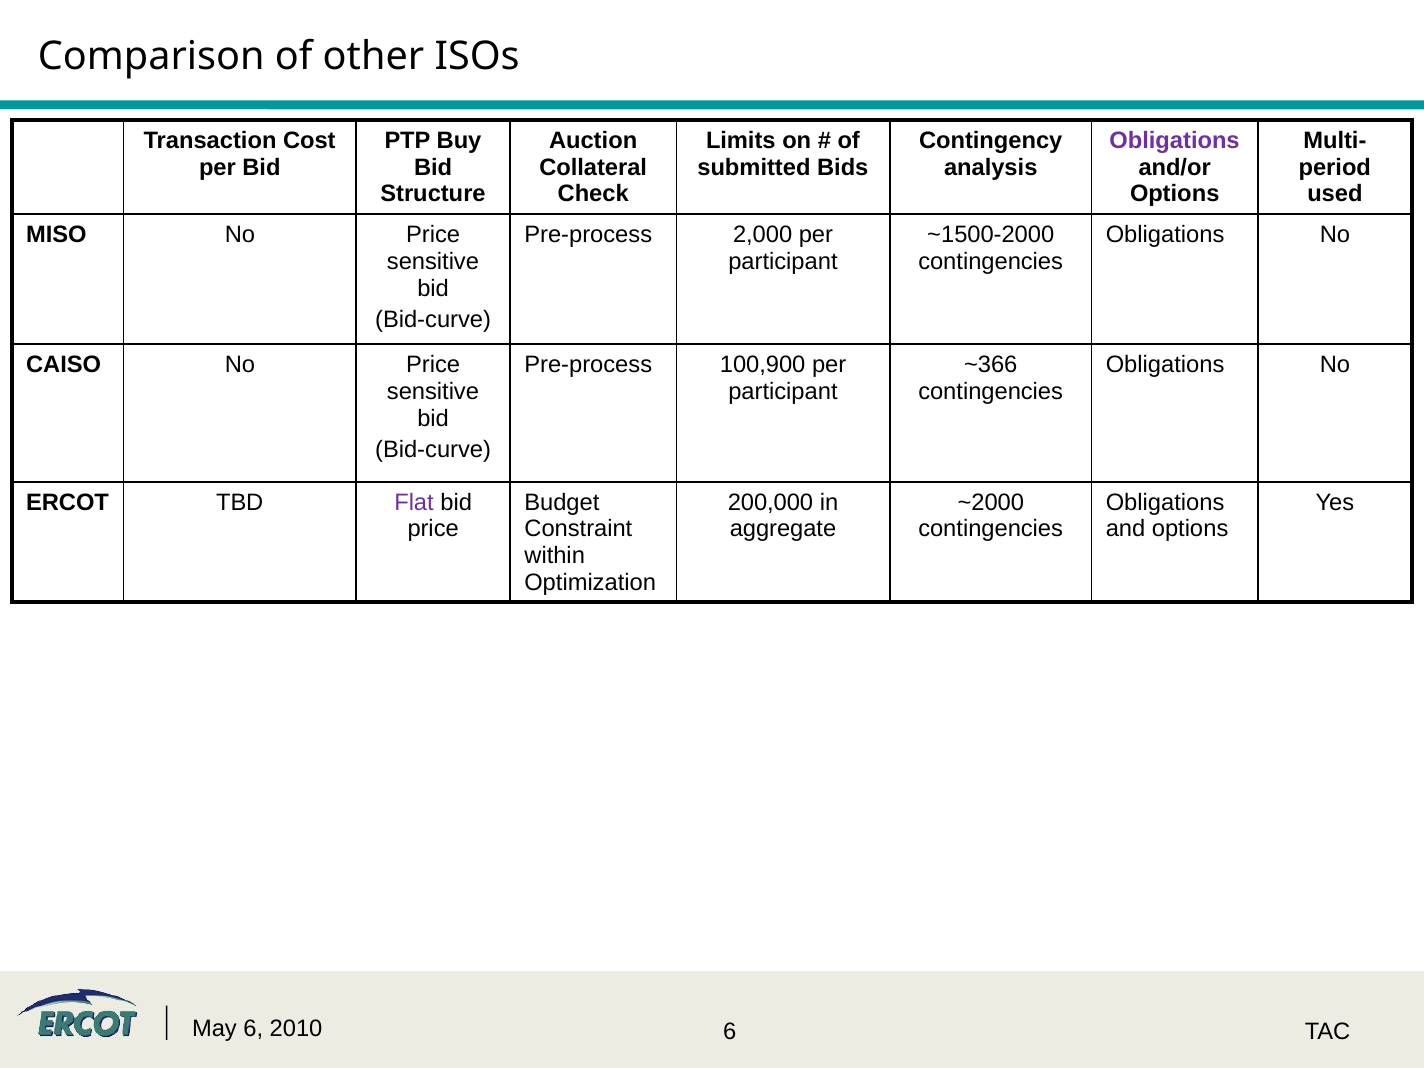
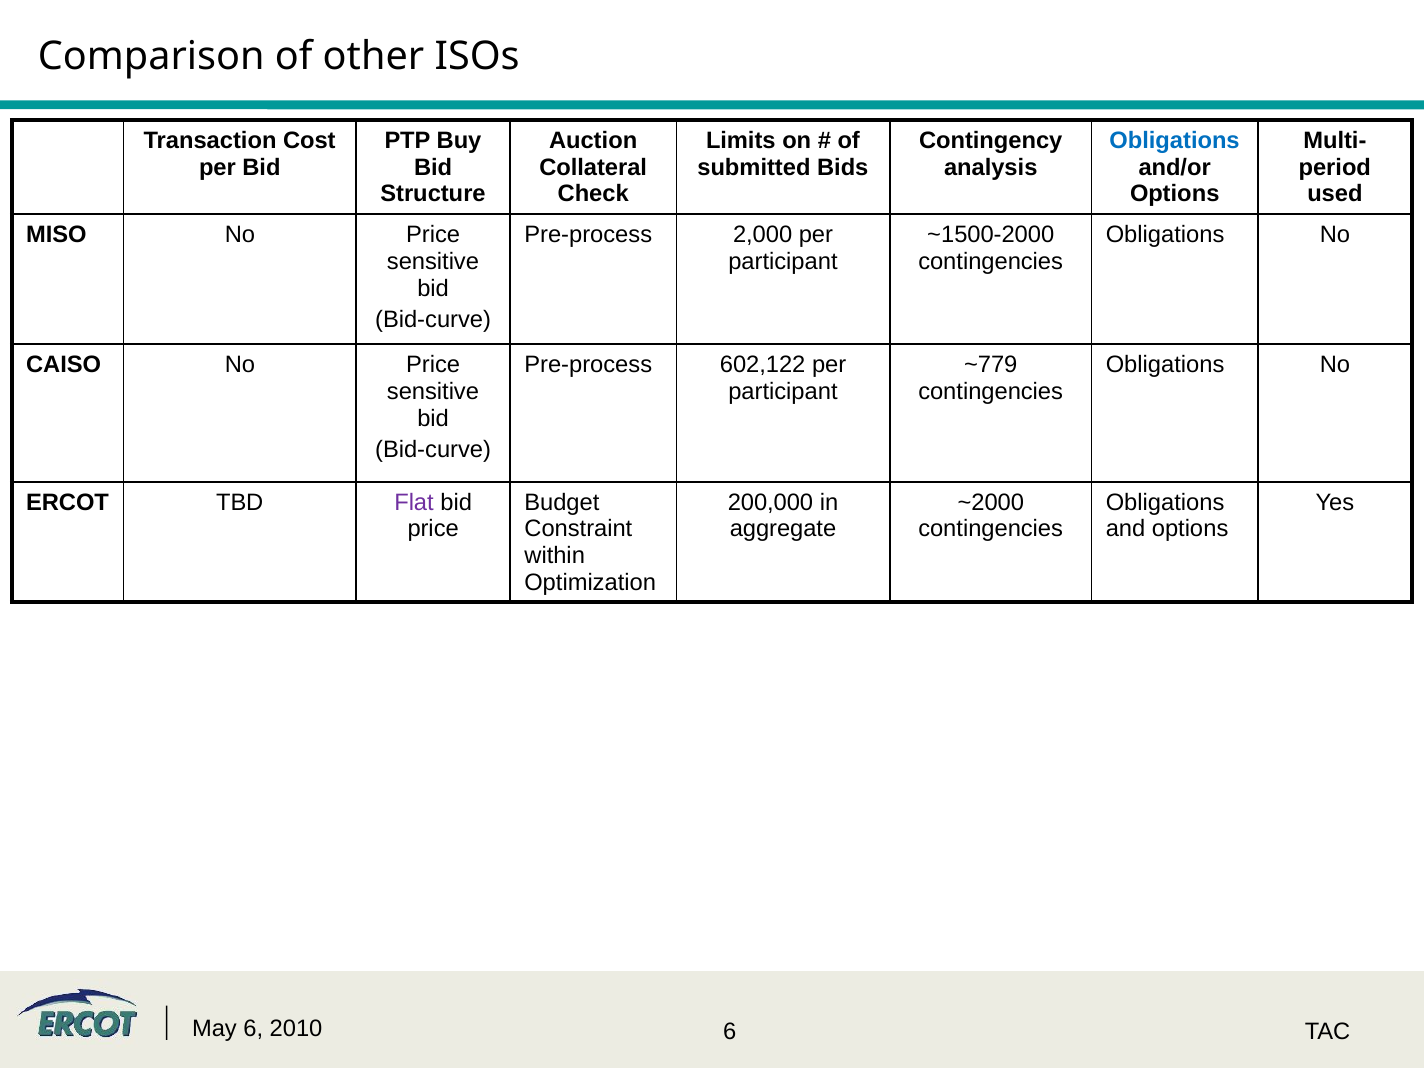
Obligations colour: purple -> blue (1175, 141)
100,900: 100,900 -> 602,122 (763, 365)
~366: ~366 -> ~779 (991, 365)
